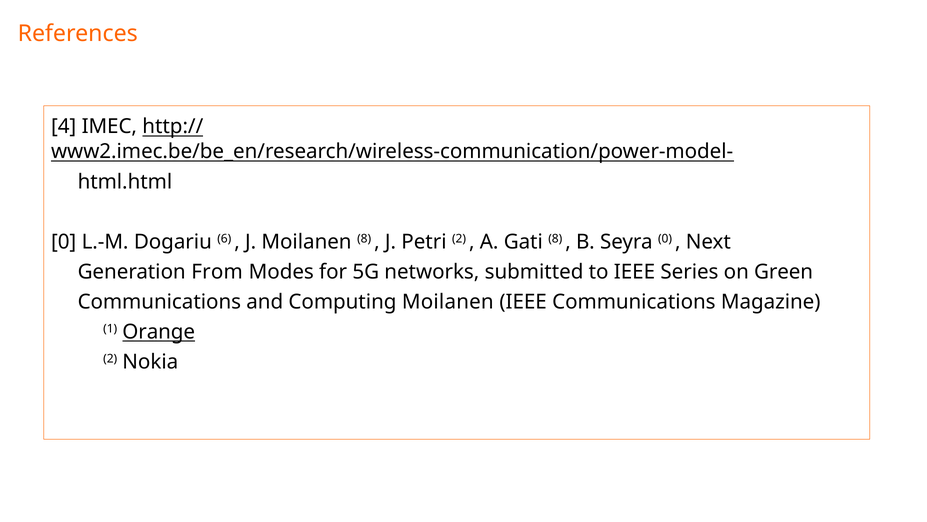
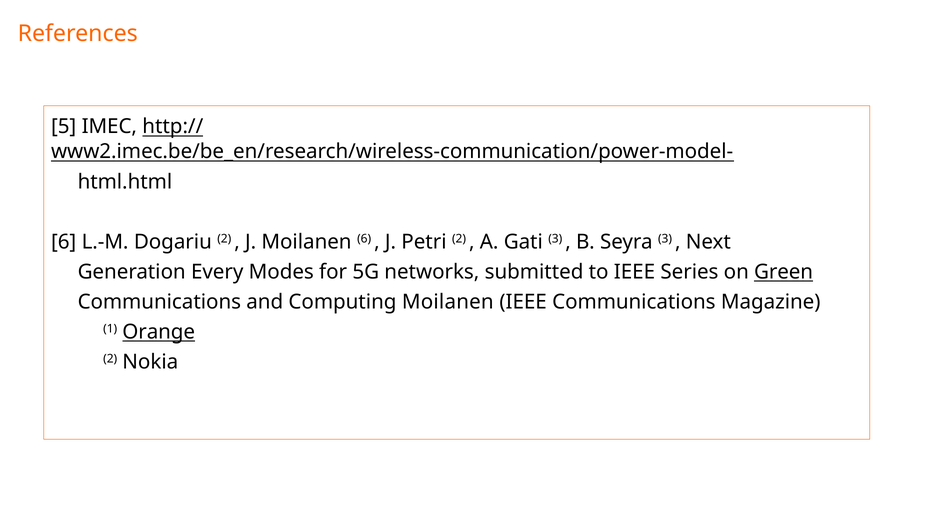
4: 4 -> 5 (64, 126)
0: 0 -> 6 (64, 242)
Dogariu 6: 6 -> 2 (224, 238)
Moilanen 8: 8 -> 6 (364, 238)
Gati 8: 8 -> 3 (555, 238)
Seyra 0: 0 -> 3 (665, 238)
From: From -> Every (217, 272)
Green underline: none -> present (784, 272)
